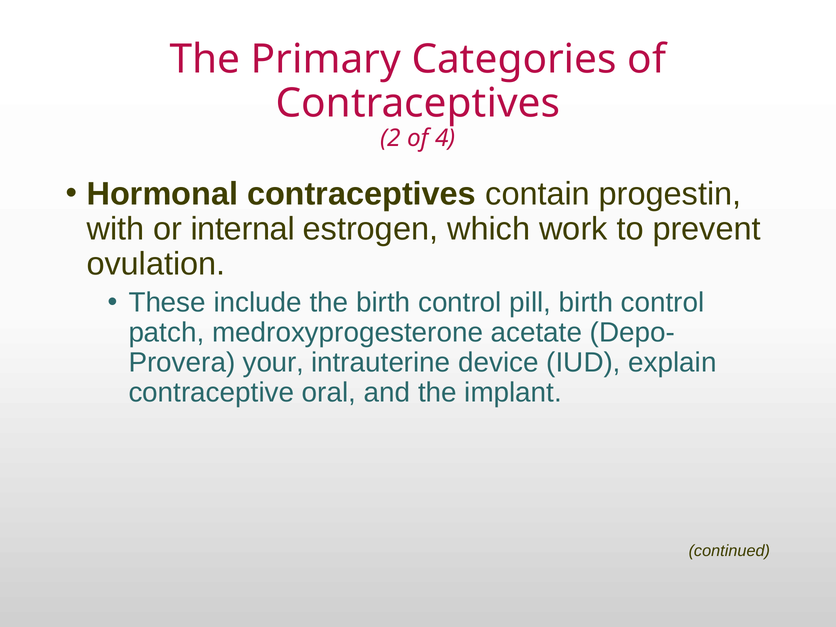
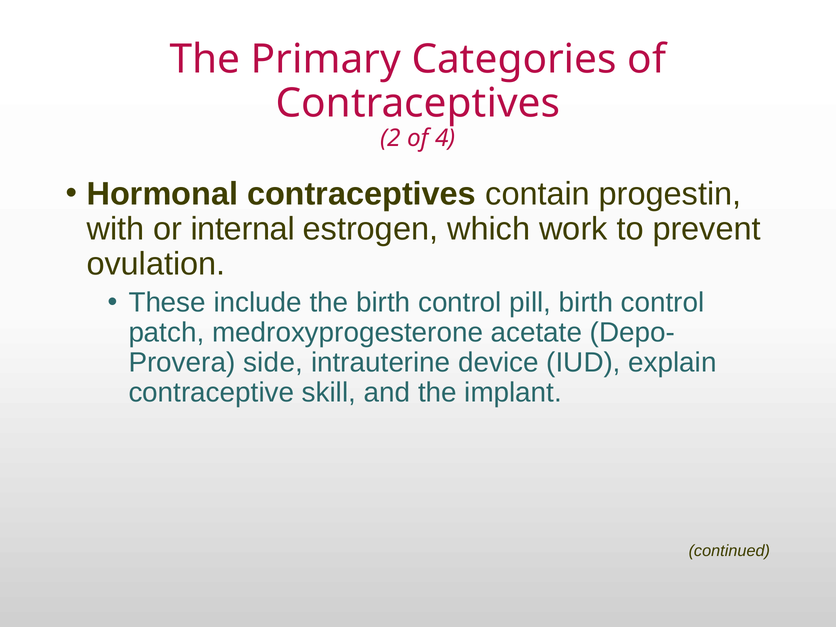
your: your -> side (273, 363)
oral: oral -> skill (329, 393)
